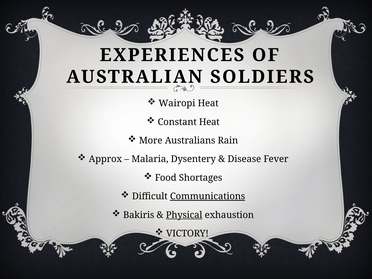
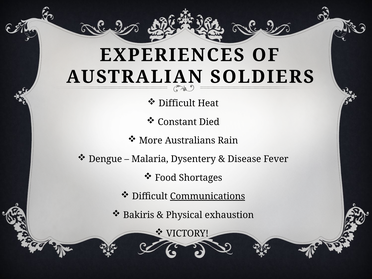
Wairopi: Wairopi -> Difficult (177, 103)
Constant Heat: Heat -> Died (209, 122)
Approx: Approx -> Dengue (105, 159)
Physical underline: present -> none (184, 215)
